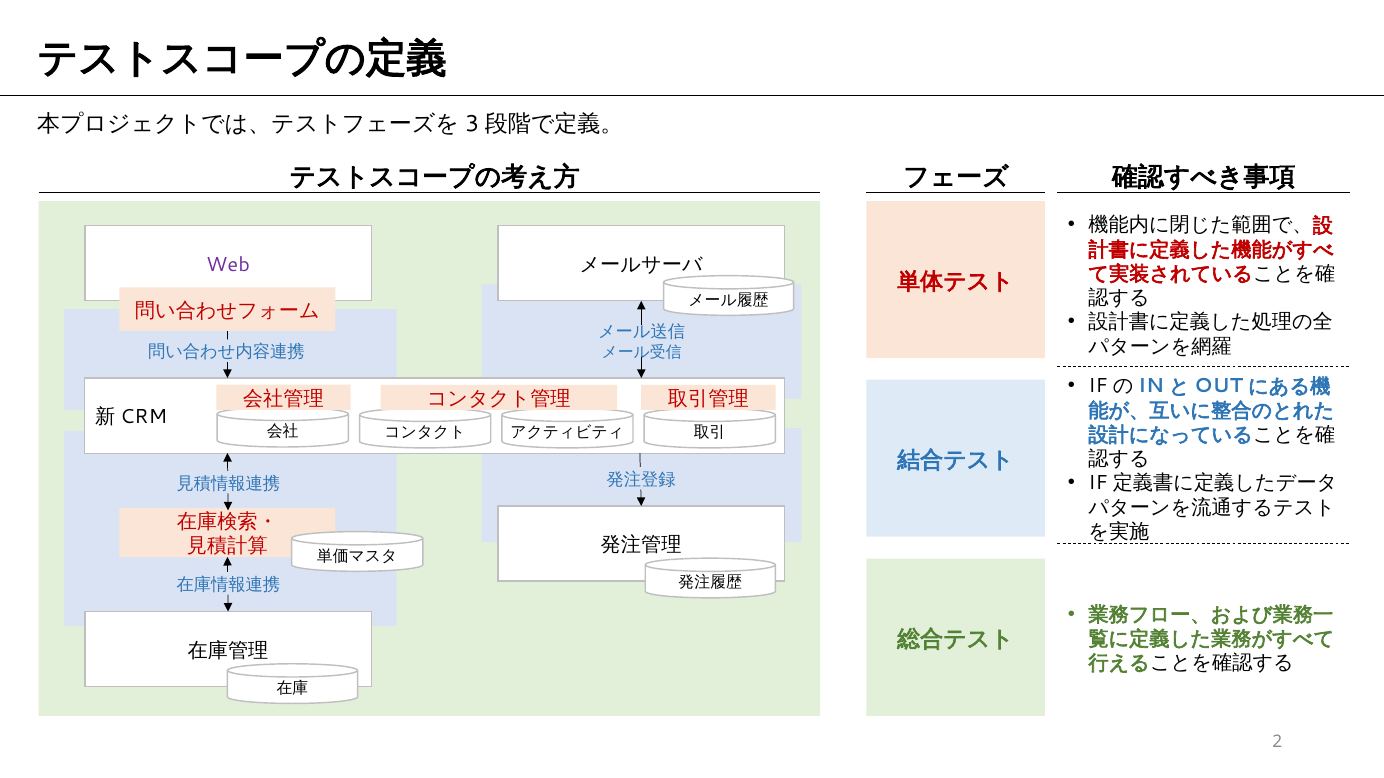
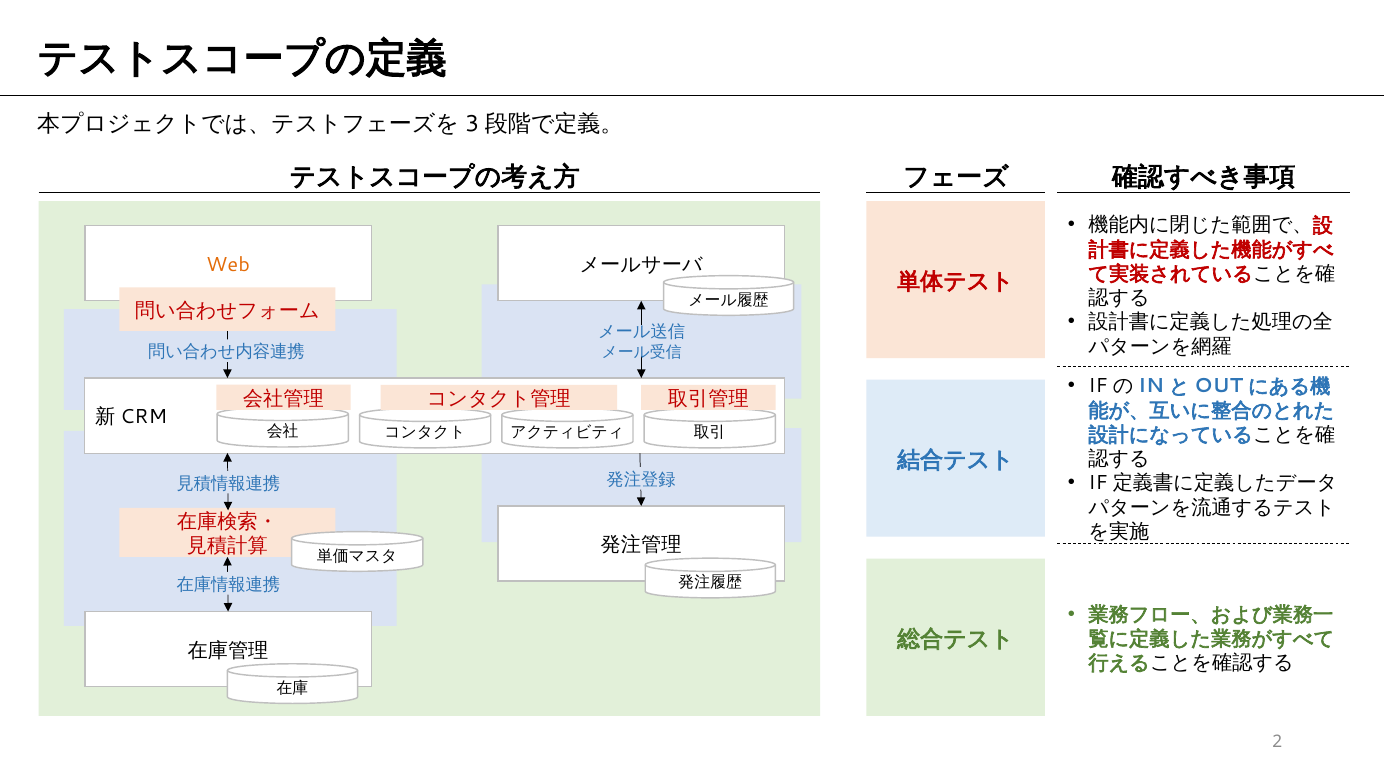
Web colour: purple -> orange (228, 265)
